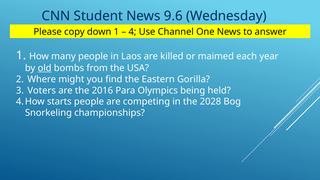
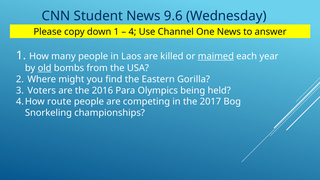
maimed underline: none -> present (216, 56)
starts: starts -> route (59, 102)
2028: 2028 -> 2017 (210, 102)
